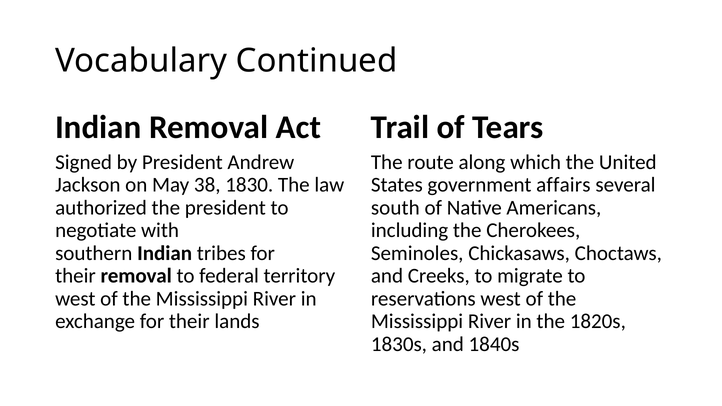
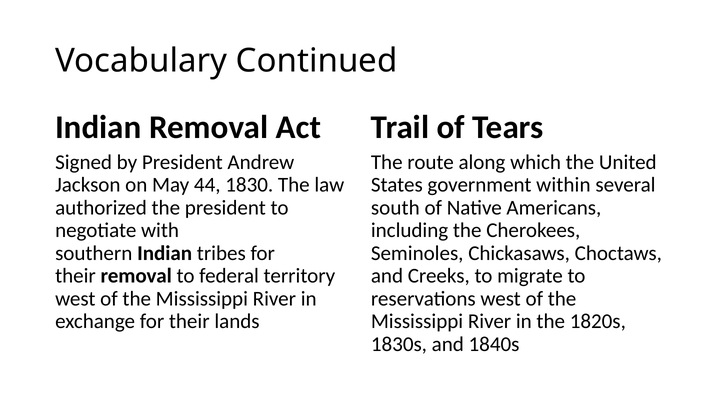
38: 38 -> 44 (207, 185)
affairs: affairs -> within (563, 185)
